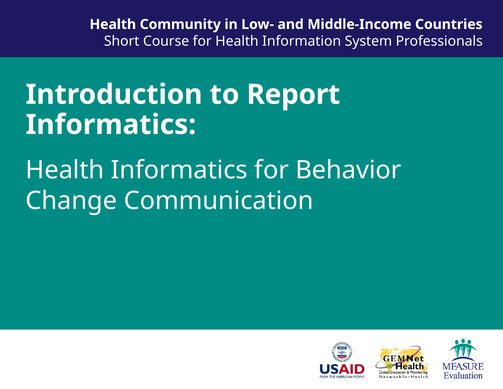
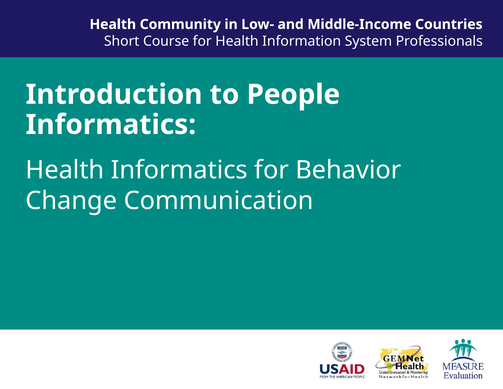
Report: Report -> People (293, 94)
